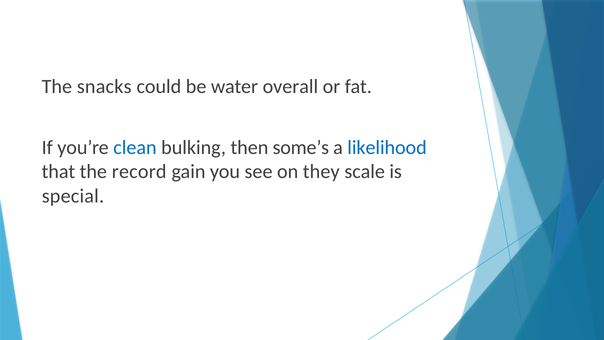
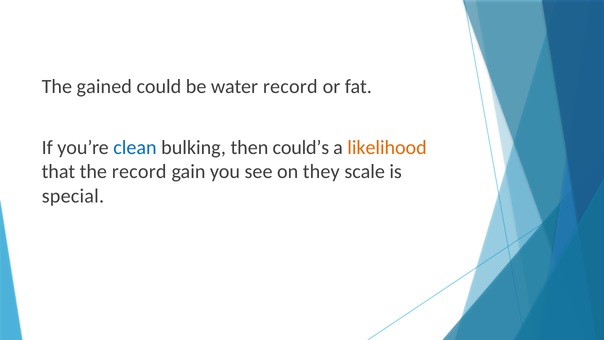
snacks: snacks -> gained (104, 86)
water overall: overall -> record (290, 86)
some’s: some’s -> could’s (301, 147)
likelihood colour: blue -> orange (387, 147)
